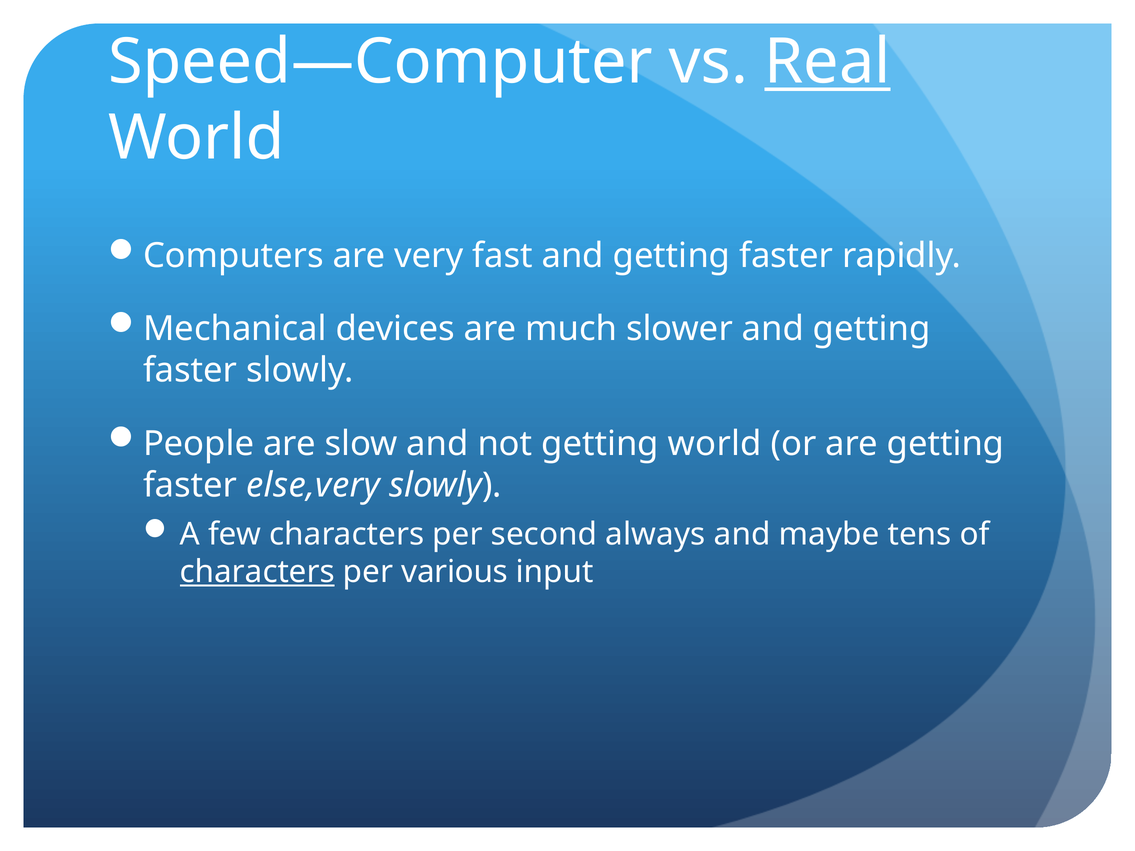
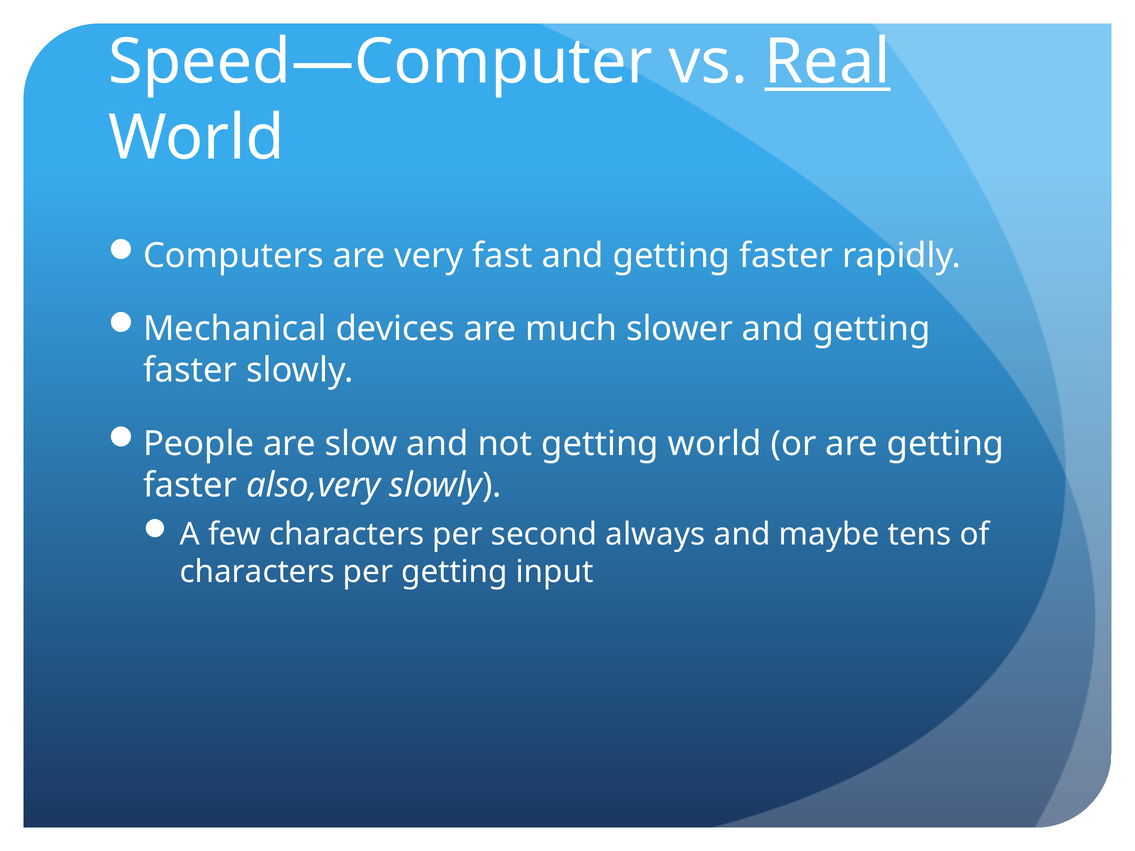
else,very: else,very -> also,very (313, 485)
characters underline: present -> none (257, 572)
per various: various -> getting (455, 572)
